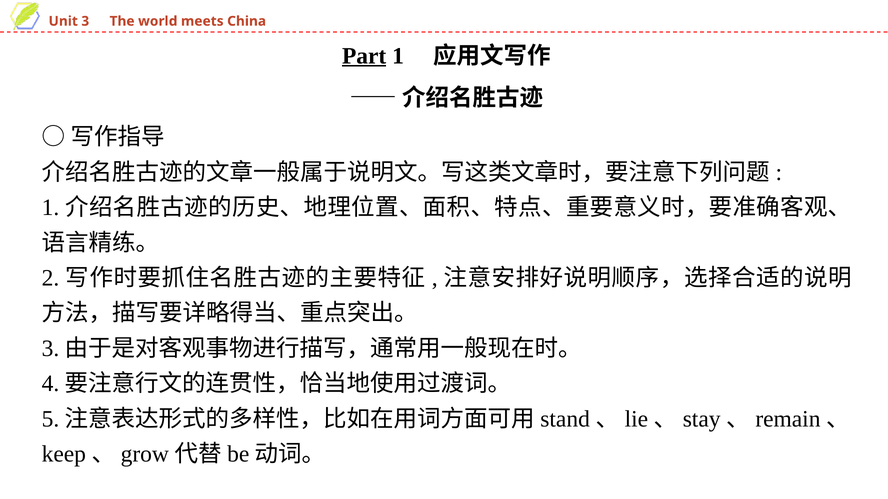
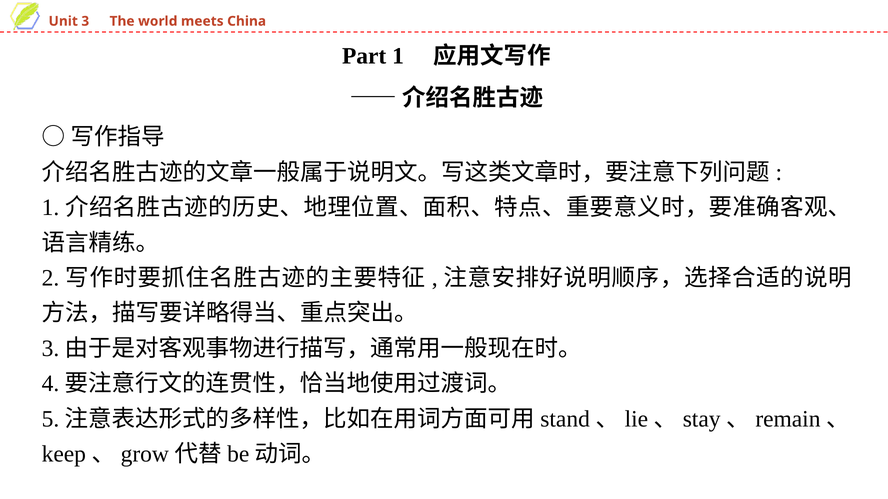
Part underline: present -> none (364, 56)
